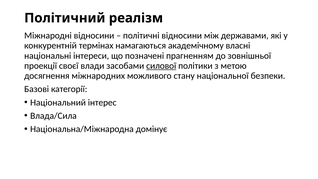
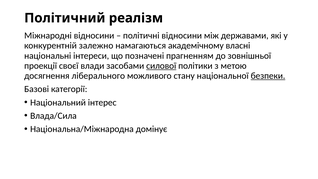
термінах: термінах -> залежно (96, 46)
міжнародних: міжнародних -> ліберального (98, 76)
безпеки underline: none -> present (268, 76)
